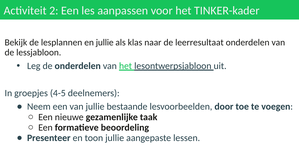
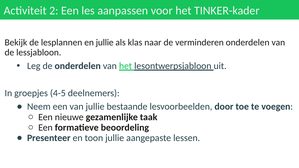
leerresultaat: leerresultaat -> verminderen (199, 42)
